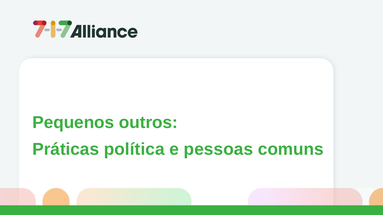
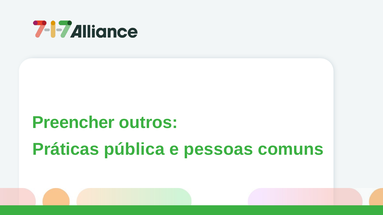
Pequenos: Pequenos -> Preencher (73, 123)
política: política -> pública (134, 149)
